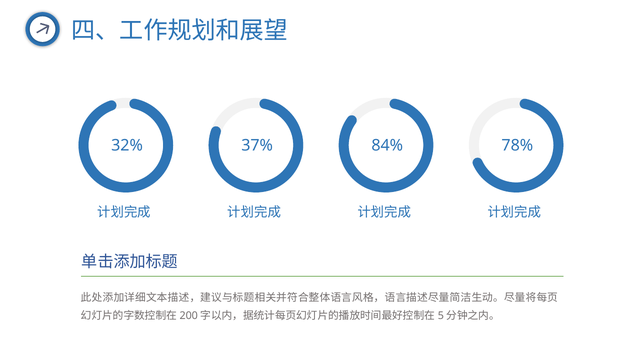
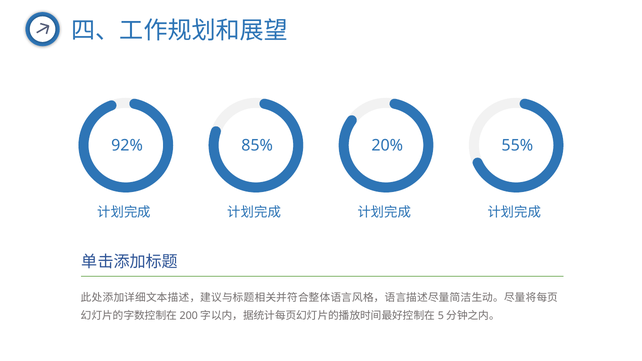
32%: 32% -> 92% (127, 145)
37%: 37% -> 85% (257, 145)
84%: 84% -> 20% (387, 145)
78%: 78% -> 55% (517, 145)
